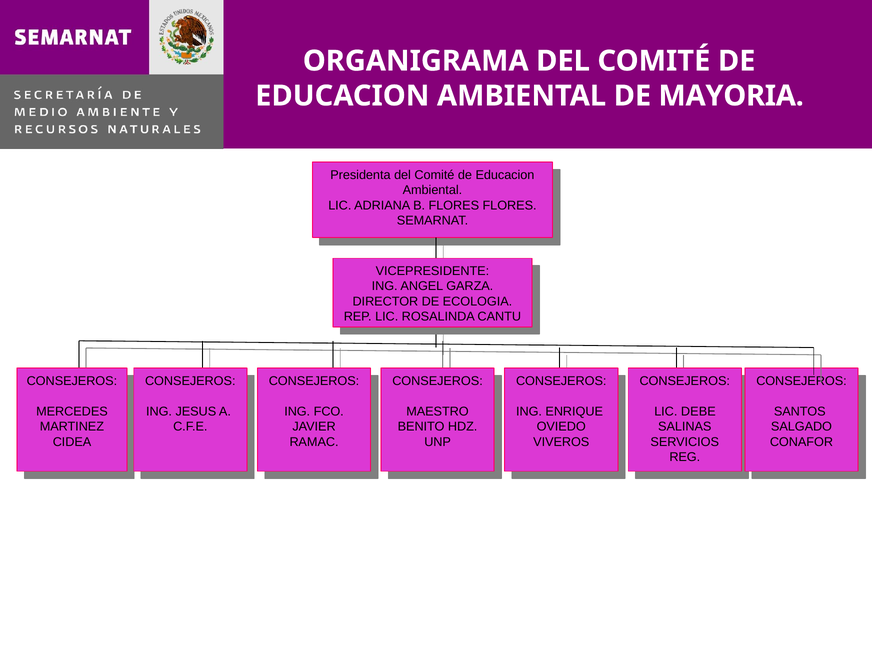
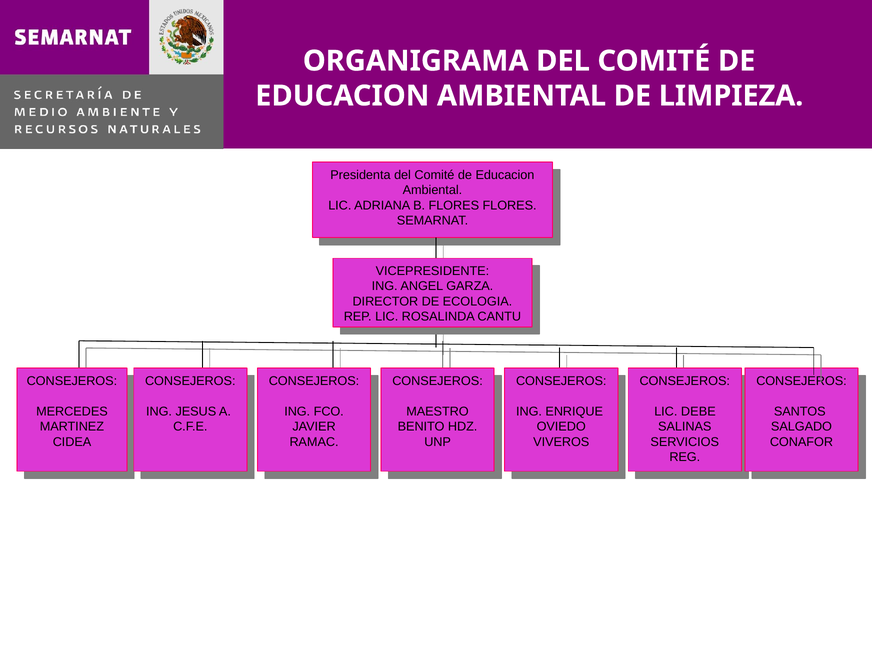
MAYORIA: MAYORIA -> LIMPIEZA (731, 96)
